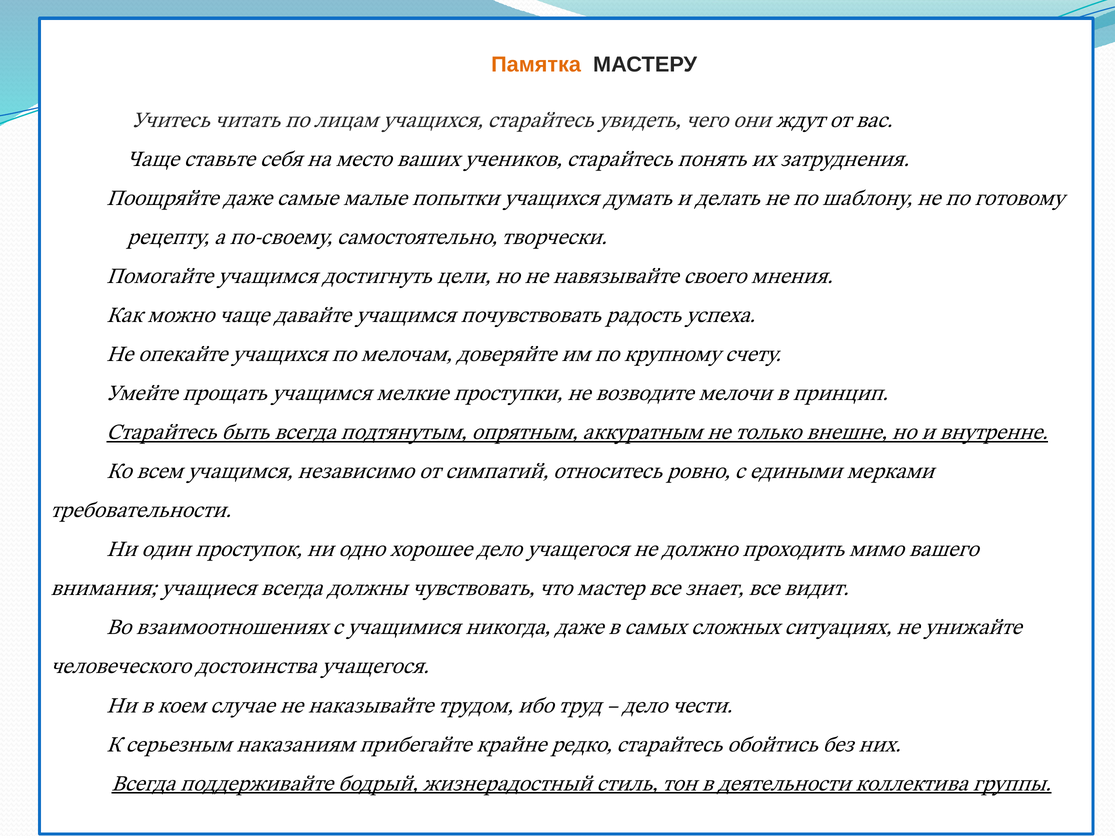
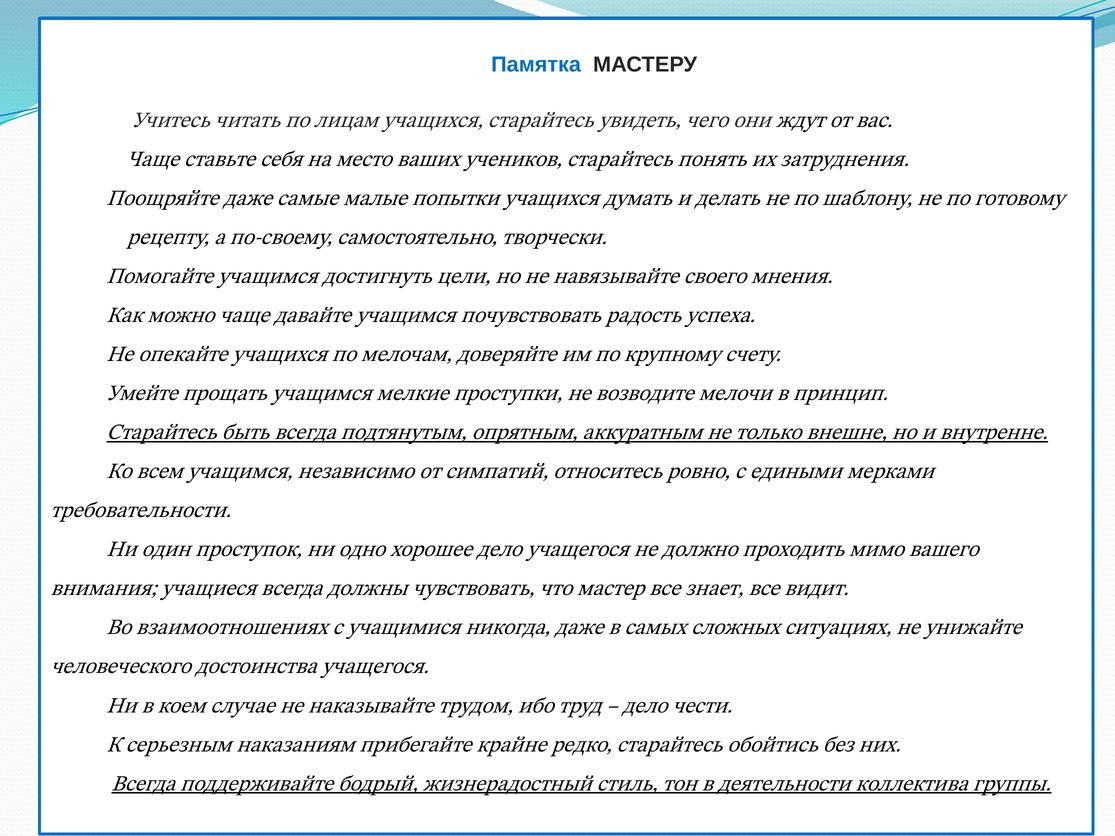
Памятка colour: orange -> blue (536, 64)
